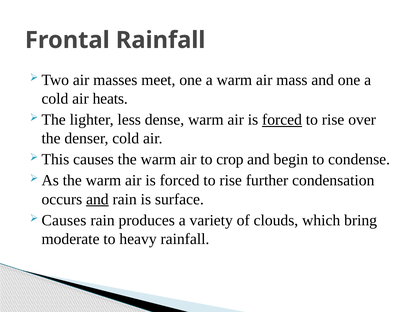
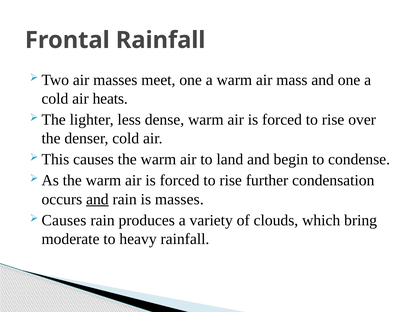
forced underline: present -> none (282, 120)
crop: crop -> land (230, 159)
is surface: surface -> masses (179, 199)
